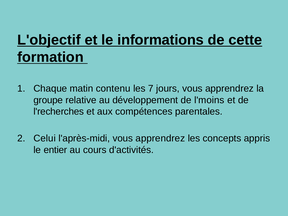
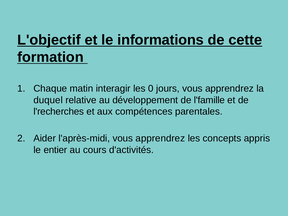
contenu: contenu -> interagir (113, 89)
7: 7 -> 0 (151, 89)
groupe: groupe -> duquel (48, 100)
l'moins: l'moins -> l'famille (209, 100)
Celui: Celui -> Aider (45, 138)
